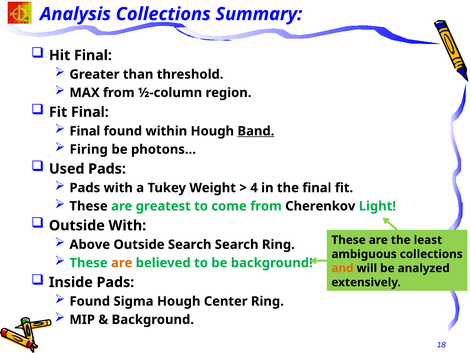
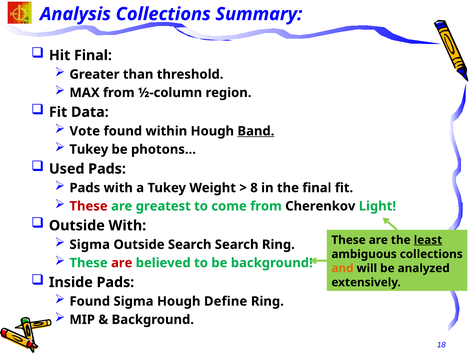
Fit Final: Final -> Data (90, 112)
Final: Final -> Vote (85, 131)
Firing: Firing -> Tukey (89, 149)
4: 4 -> 8 (254, 188)
These colour: black -> red (89, 206)
Above: Above -> Sigma (90, 244)
least underline: none -> present (428, 240)
are colour: orange -> red (122, 263)
Center: Center -> Define (226, 301)
